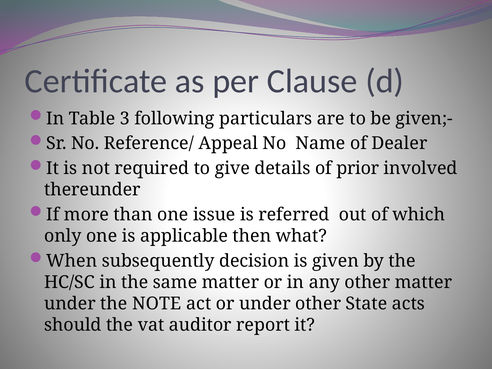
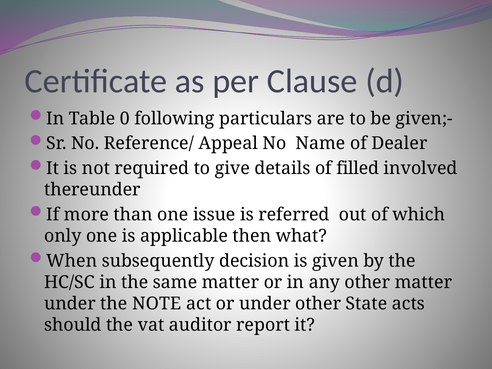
3: 3 -> 0 (125, 118)
prior: prior -> filled (358, 168)
